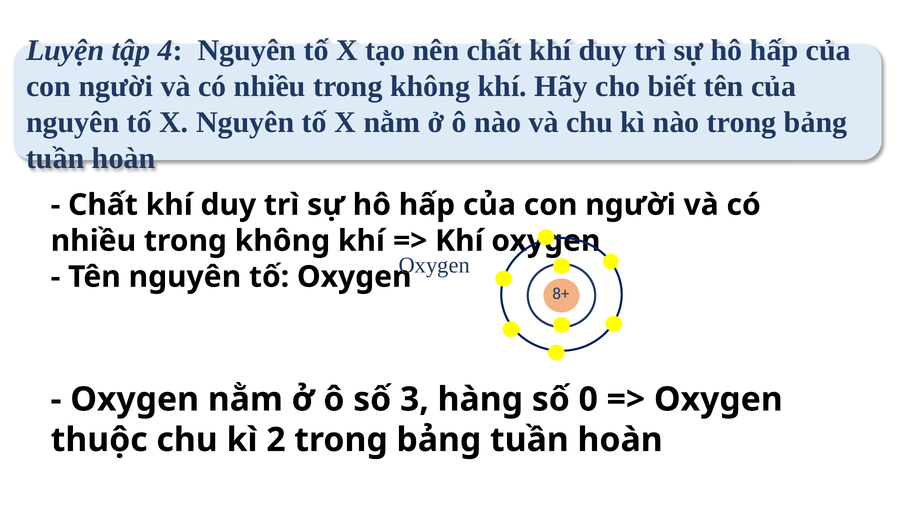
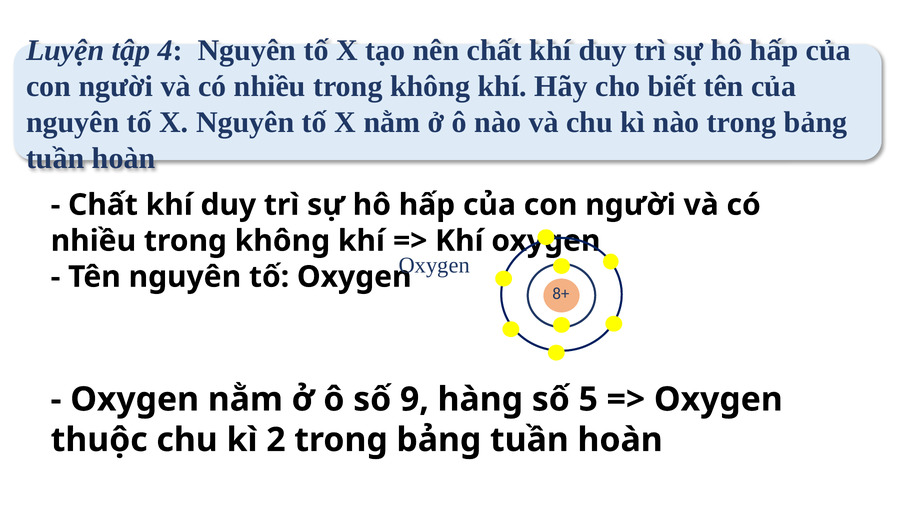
3: 3 -> 9 (414, 400)
0: 0 -> 5 (588, 400)
